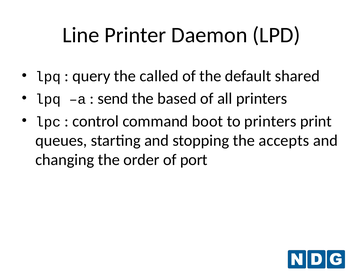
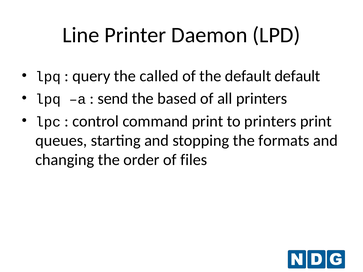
default shared: shared -> default (297, 76)
command boot: boot -> print (208, 121)
accepts: accepts -> formats (284, 141)
port: port -> files (194, 160)
